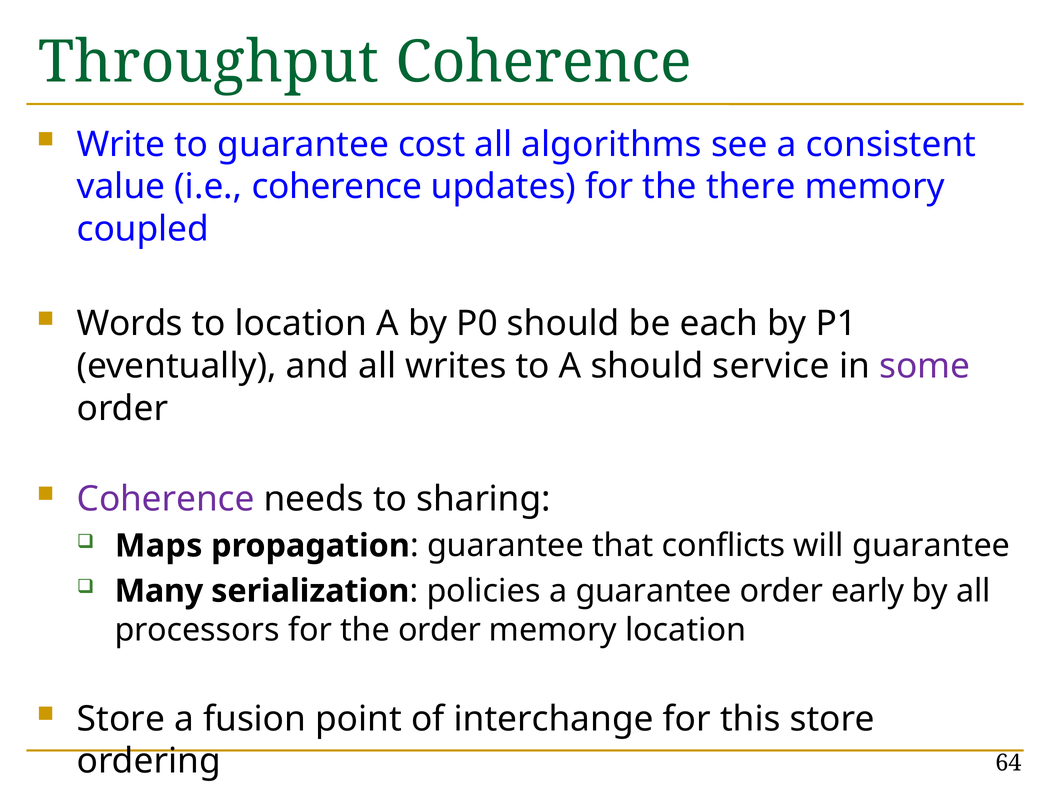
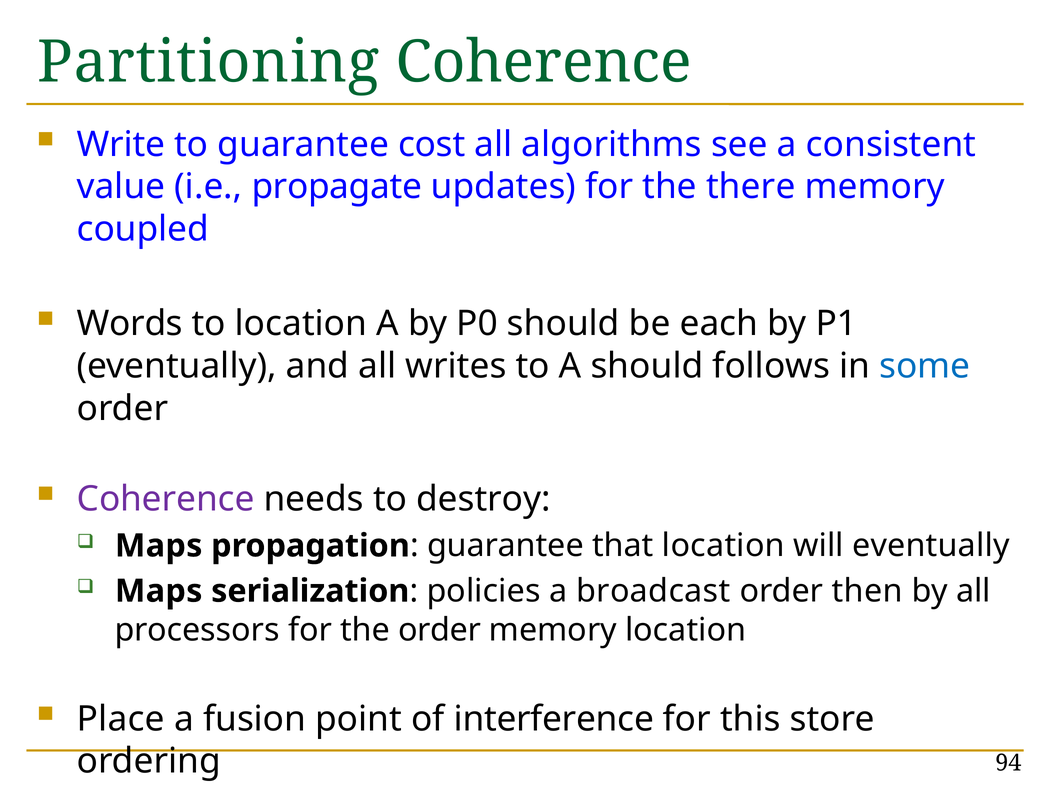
Throughput: Throughput -> Partitioning (209, 62)
i.e coherence: coherence -> propagate (337, 187)
service: service -> follows (771, 366)
some colour: purple -> blue (925, 366)
sharing: sharing -> destroy (484, 499)
that conflicts: conflicts -> location (723, 546)
will guarantee: guarantee -> eventually (931, 546)
Many: Many -> Maps (159, 591)
a guarantee: guarantee -> broadcast (653, 591)
early: early -> then (867, 591)
Store: Store -> Place (121, 719)
interchange: interchange -> interference (554, 719)
64: 64 -> 94 (1008, 763)
